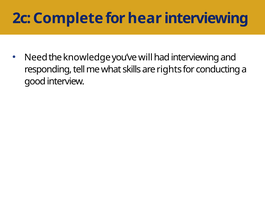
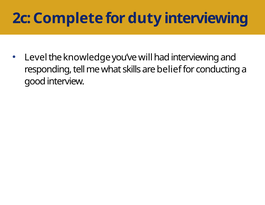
hear: hear -> duty (145, 18)
Need: Need -> Level (36, 57)
rights: rights -> belief (169, 69)
